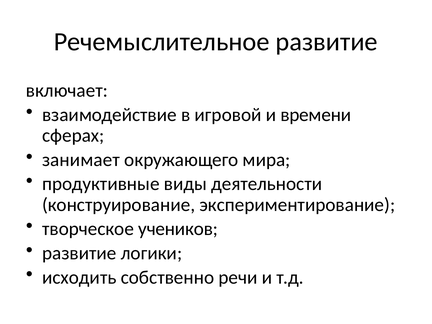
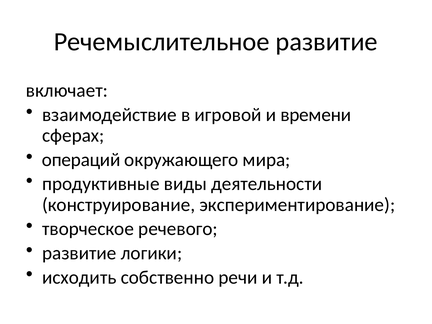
занимает: занимает -> операций (81, 160)
учеников: учеников -> речевого (178, 229)
